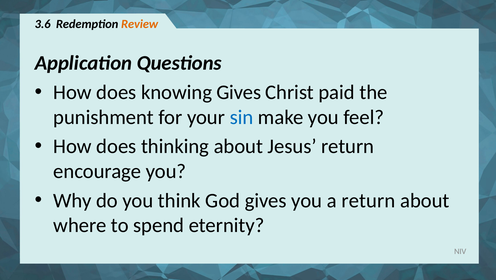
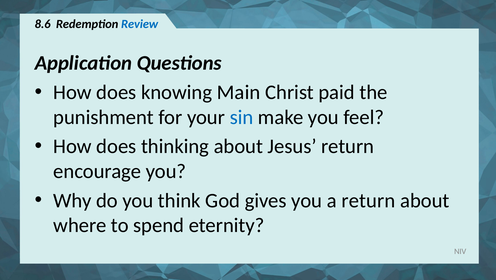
3.6: 3.6 -> 8.6 (43, 24)
Review colour: orange -> blue (140, 24)
knowing Gives: Gives -> Main (239, 92)
